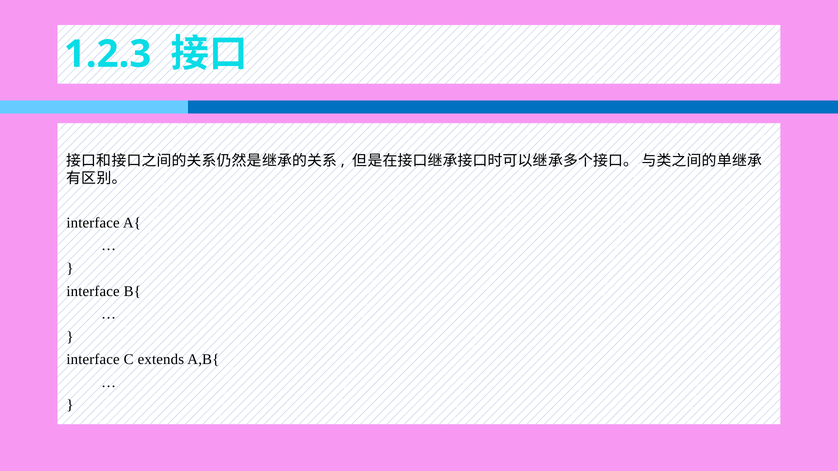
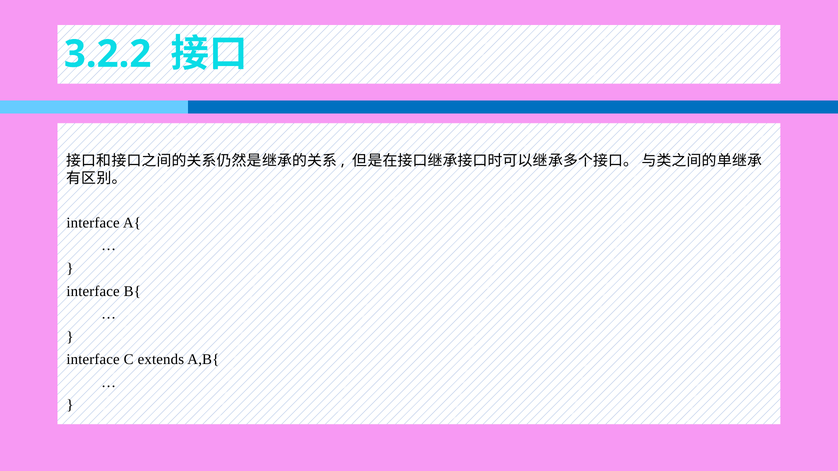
1.2.3: 1.2.3 -> 3.2.2 (108, 54)
